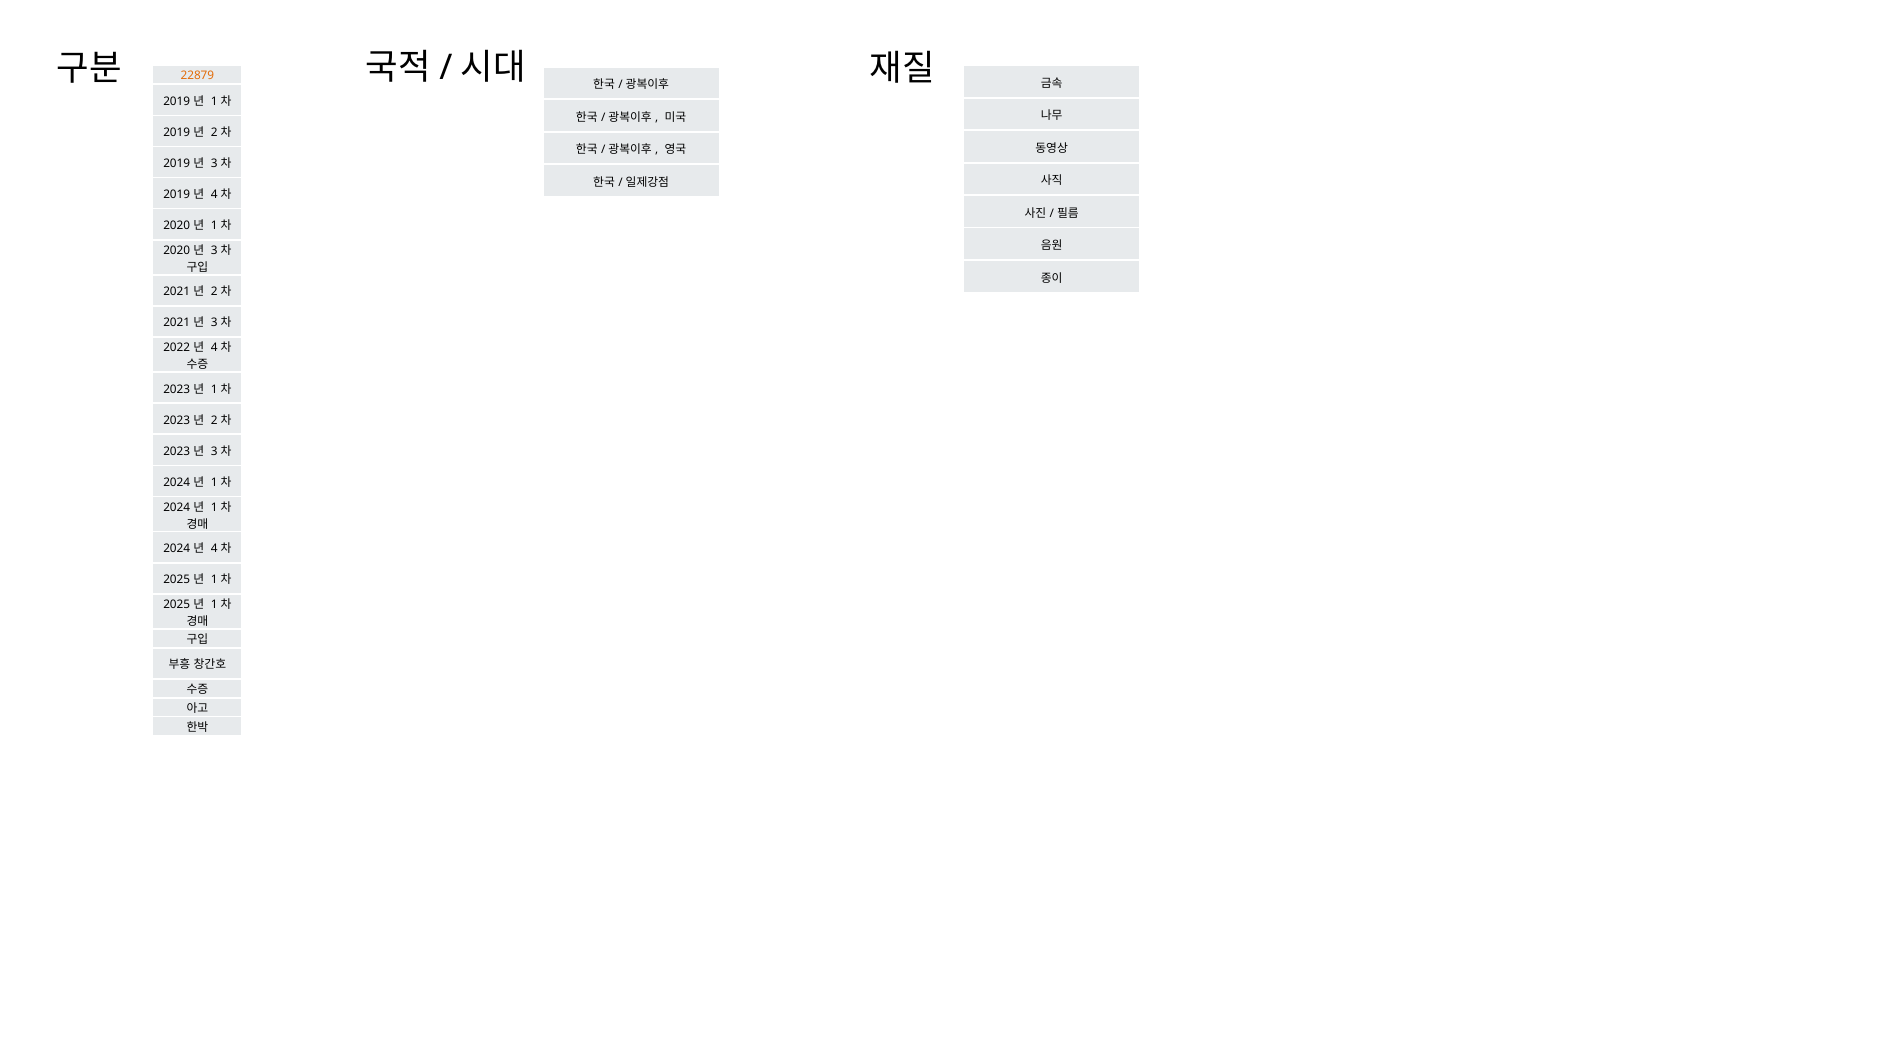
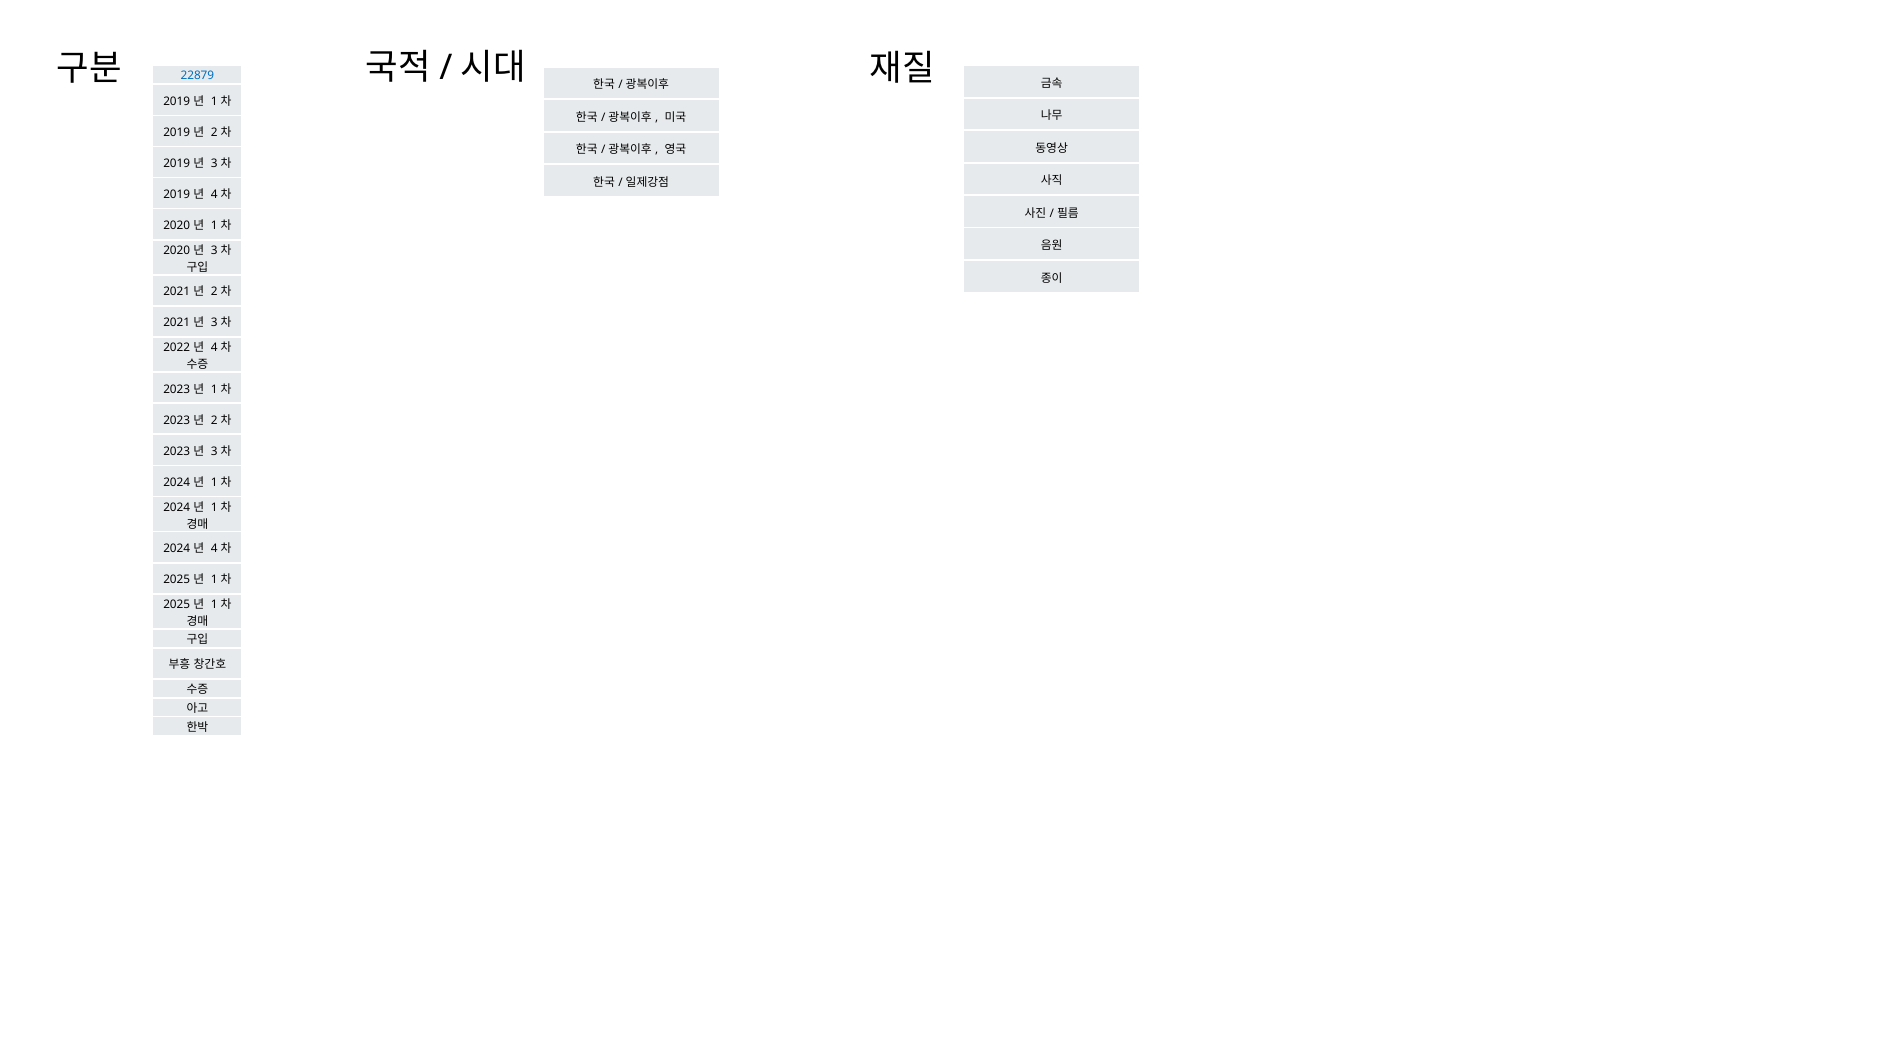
22879 colour: orange -> blue (197, 76)
